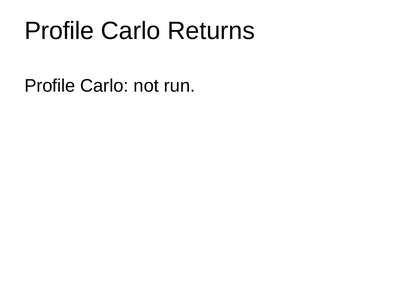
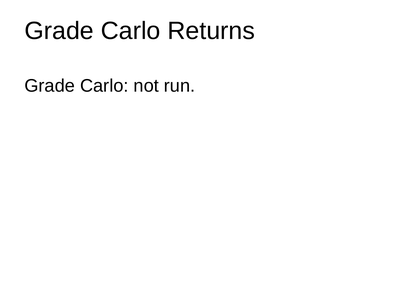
Profile: Profile -> Grade (59, 31)
Profile: Profile -> Grade (50, 86)
